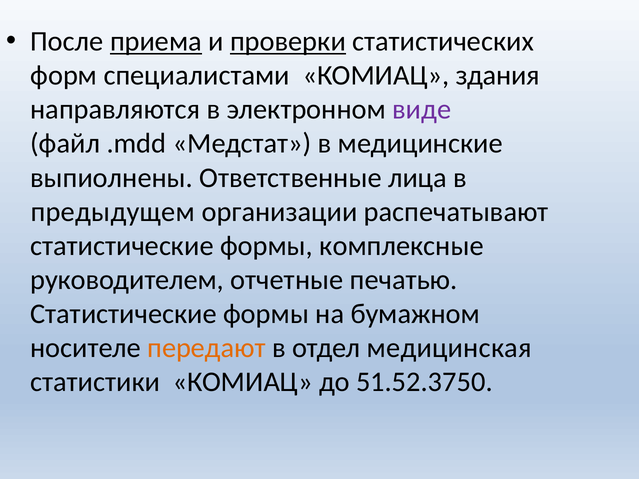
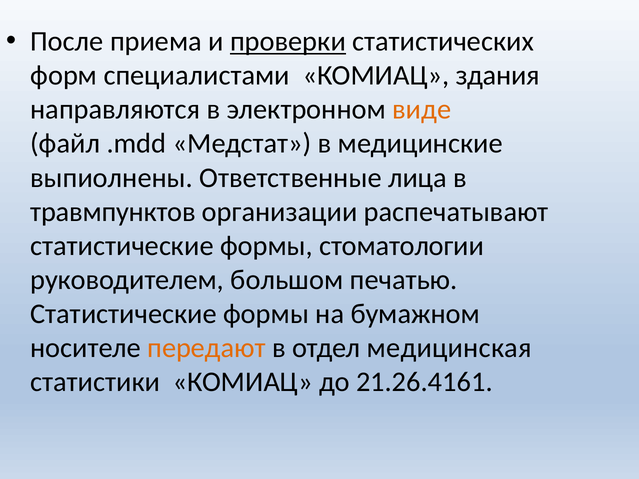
приема underline: present -> none (156, 41)
виде colour: purple -> orange (422, 110)
предыдущем: предыдущем -> травмпунктов (113, 212)
комплексные: комплексные -> стоматологии (402, 246)
отчетные: отчетные -> большом (287, 280)
51.52.3750: 51.52.3750 -> 21.26.4161 (424, 382)
